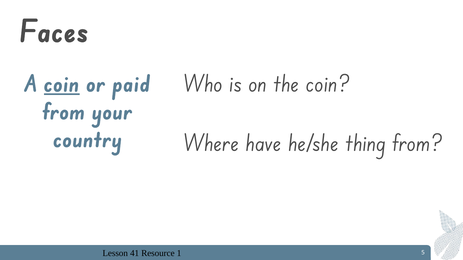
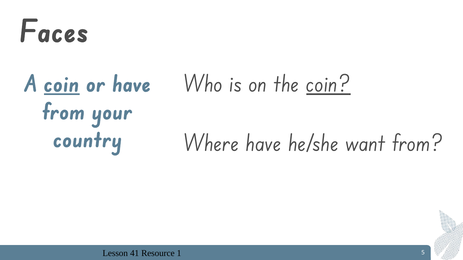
or paid: paid -> have (132, 84)
coin underline: none -> present (328, 84)
thing: thing -> want (366, 144)
